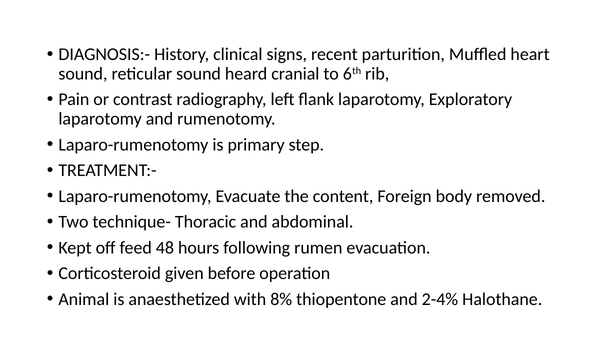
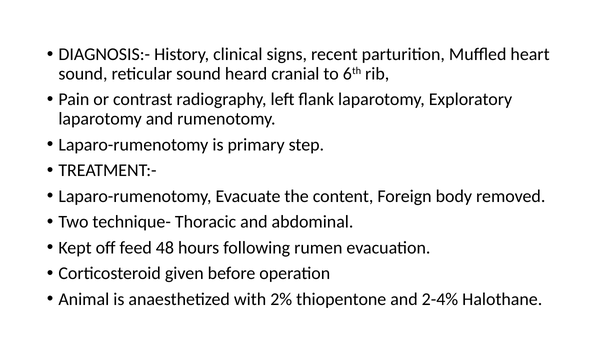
8%: 8% -> 2% (281, 299)
